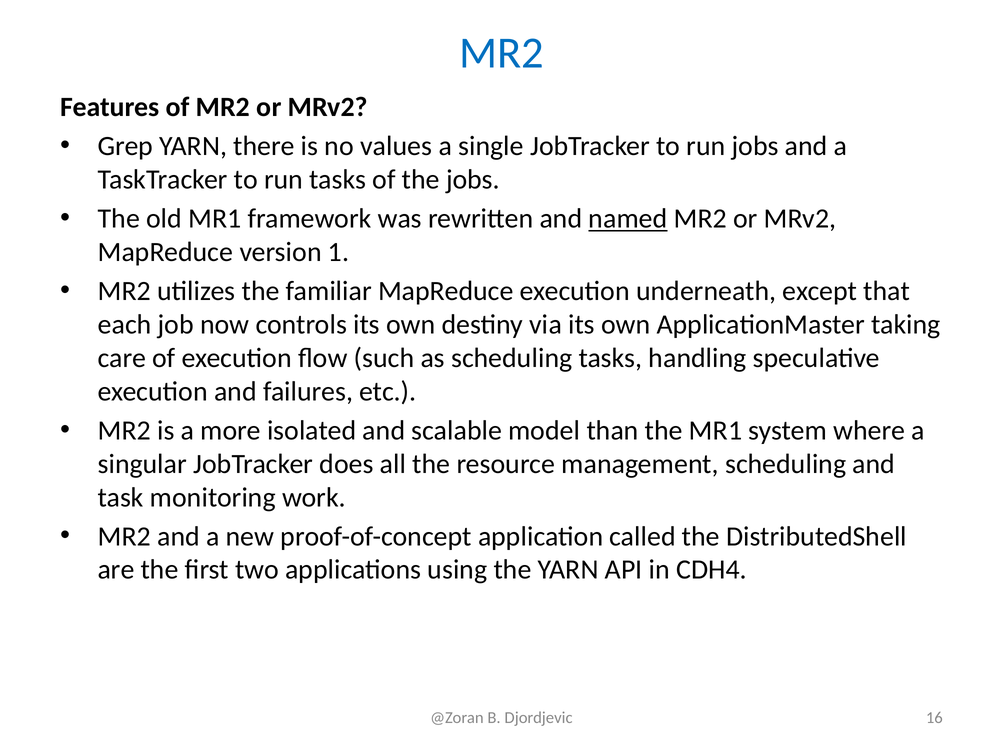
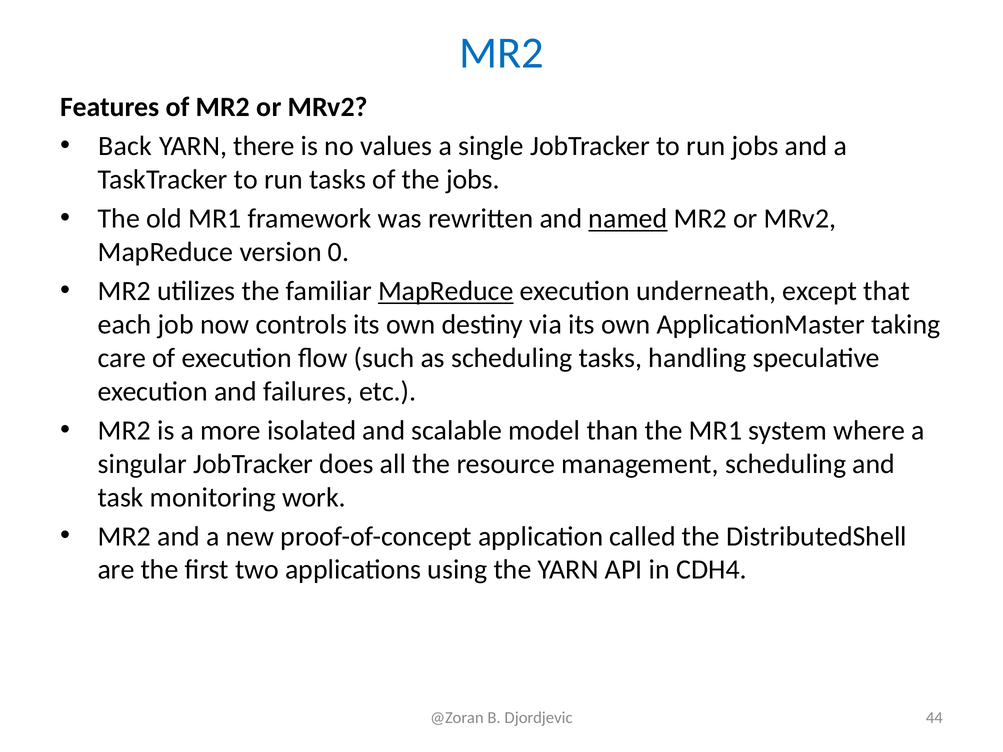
Grep: Grep -> Back (125, 146)
1: 1 -> 0 (339, 252)
MapReduce underline: none -> present (446, 291)
16: 16 -> 44 (934, 718)
